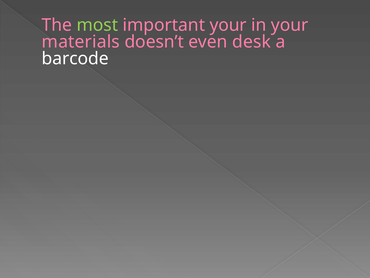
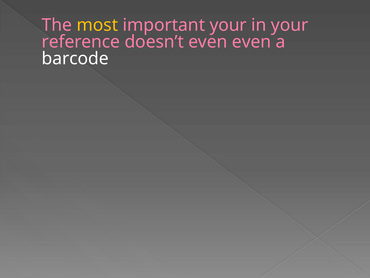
most colour: light green -> yellow (97, 25)
materials: materials -> reference (81, 42)
even desk: desk -> even (252, 42)
